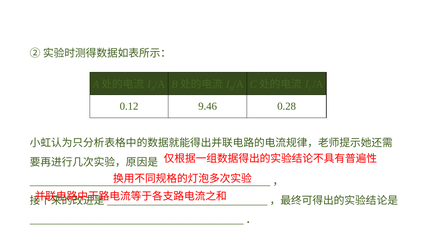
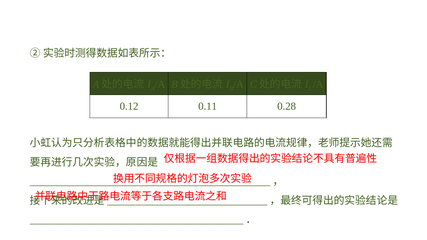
9.46: 9.46 -> 0.11 (208, 107)
